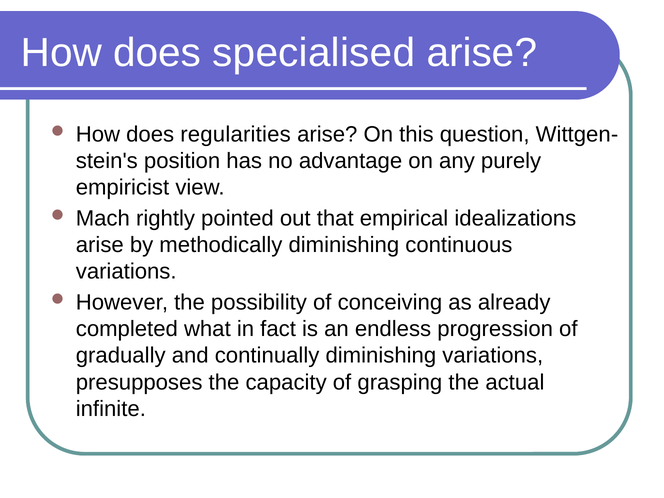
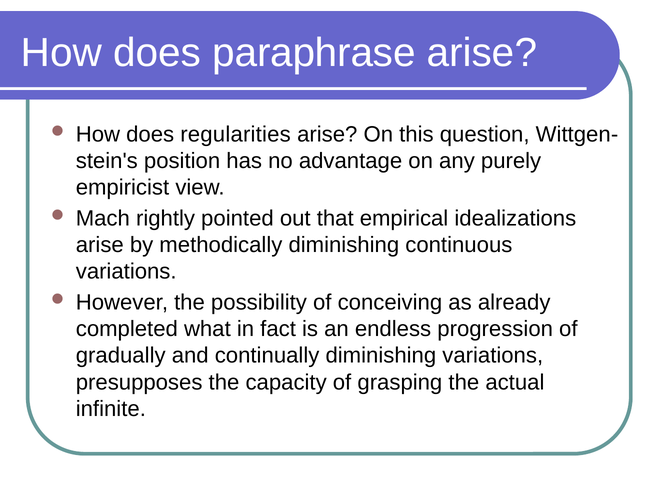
specialised: specialised -> paraphrase (314, 53)
